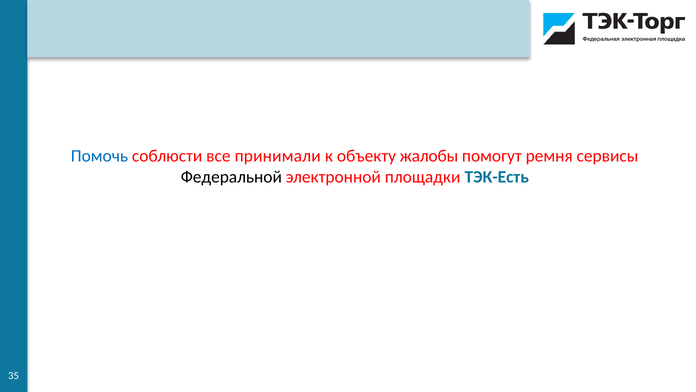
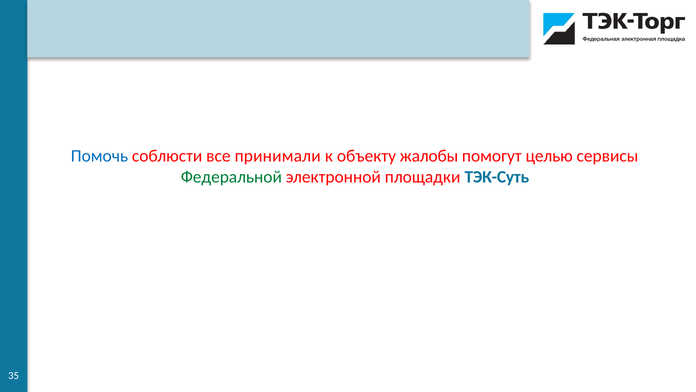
ремня: ремня -> целью (549, 156)
Федеральной colour: black -> green (231, 177)
ТЭК-Есть: ТЭК-Есть -> ТЭК-Суть (497, 177)
